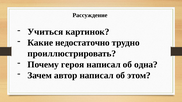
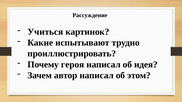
недостаточно: недостаточно -> испытывают (82, 43)
одна: одна -> идея (146, 65)
